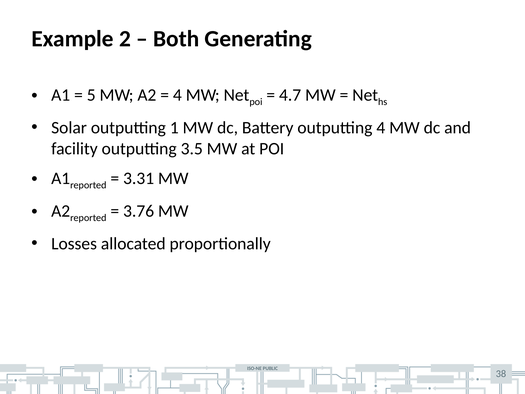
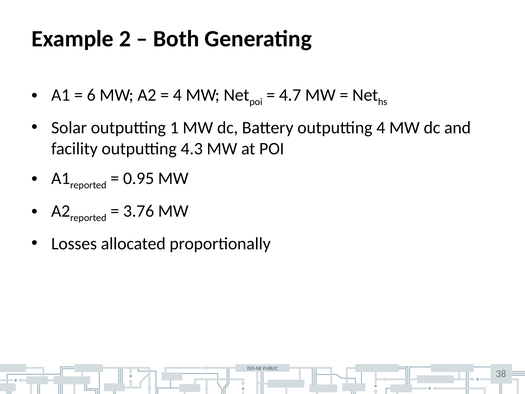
5: 5 -> 6 (91, 95)
3.5: 3.5 -> 4.3 (192, 148)
3.31: 3.31 -> 0.95 (139, 178)
